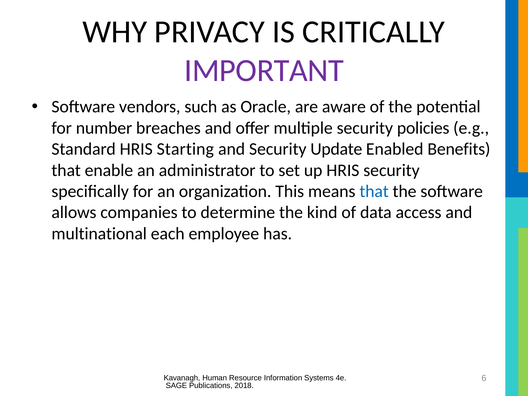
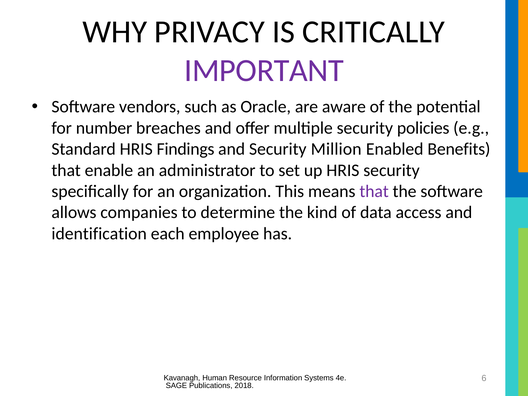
Starting: Starting -> Findings (186, 149)
Update: Update -> Million (336, 149)
that colour: blue -> purple (374, 191)
multinational: multinational -> identification (99, 234)
